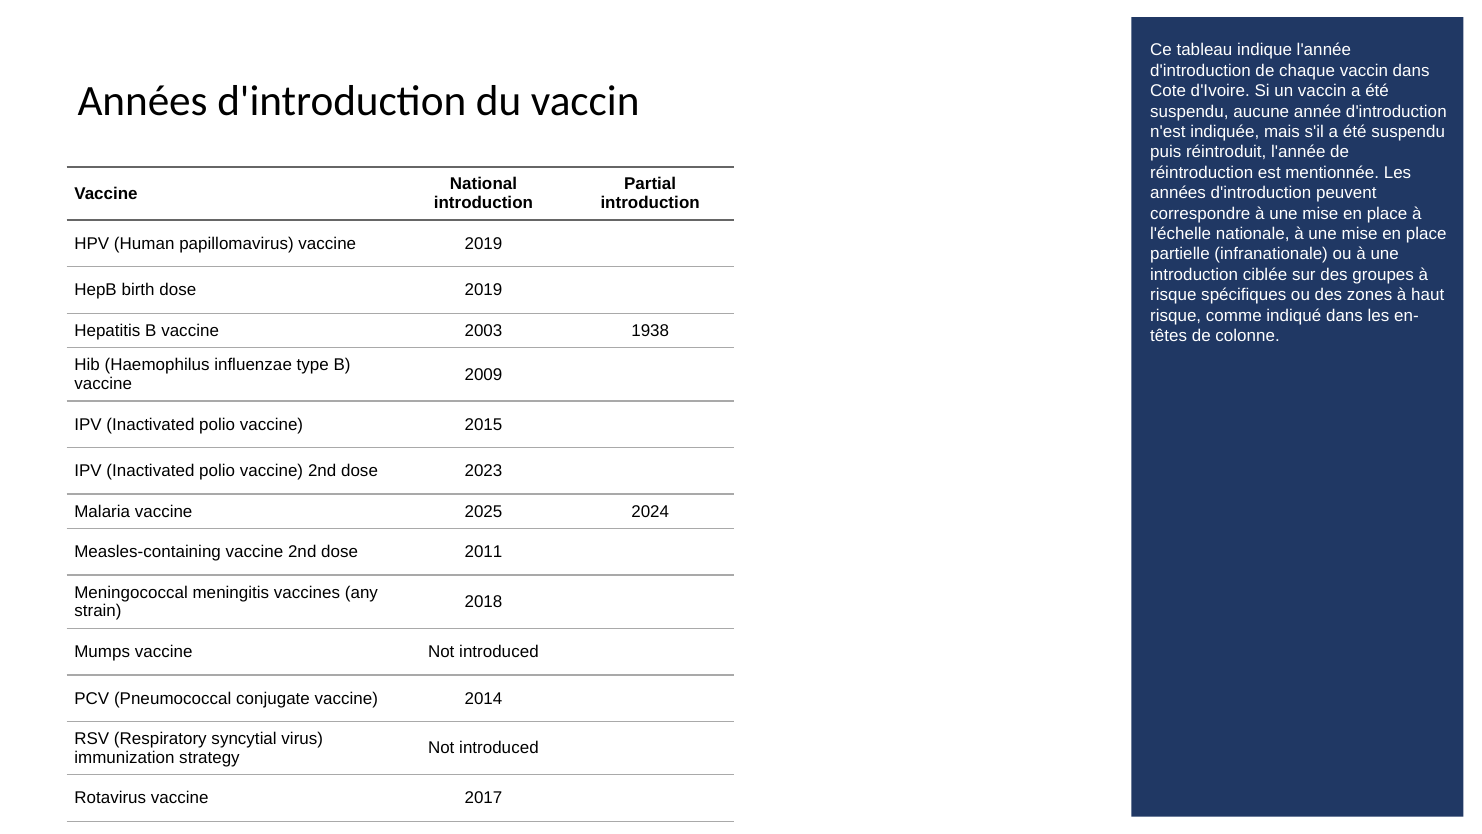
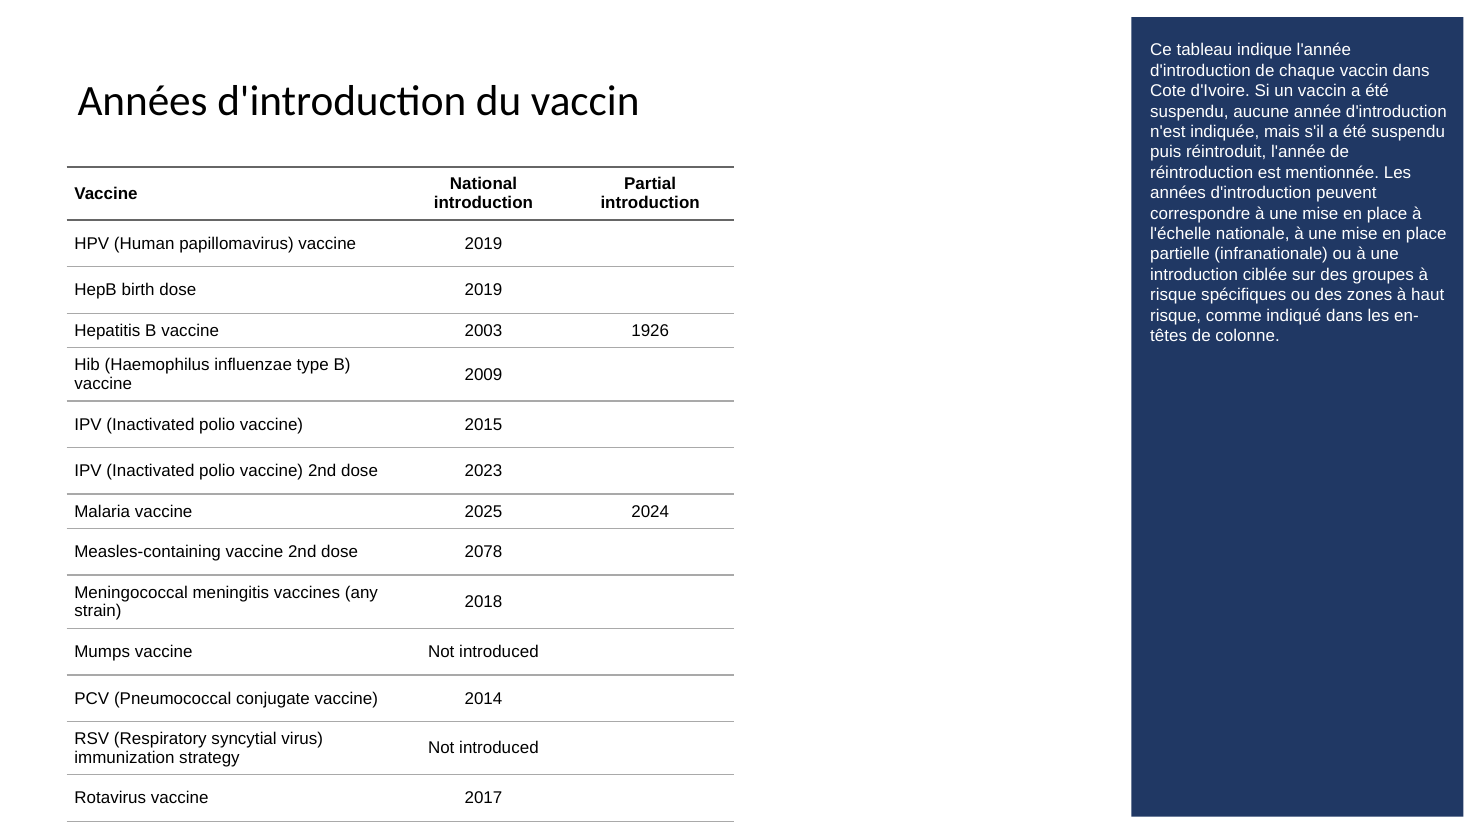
1938: 1938 -> 1926 (650, 331)
2011: 2011 -> 2078 (483, 552)
